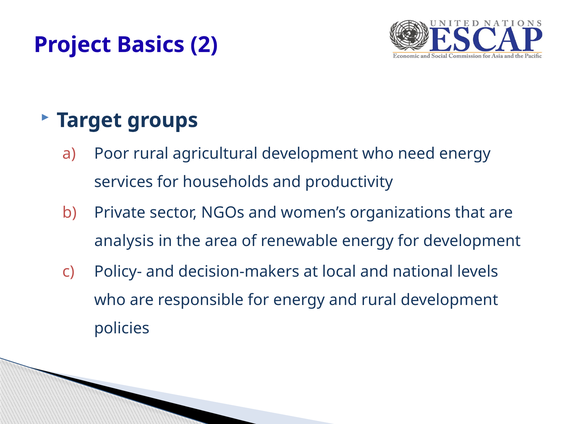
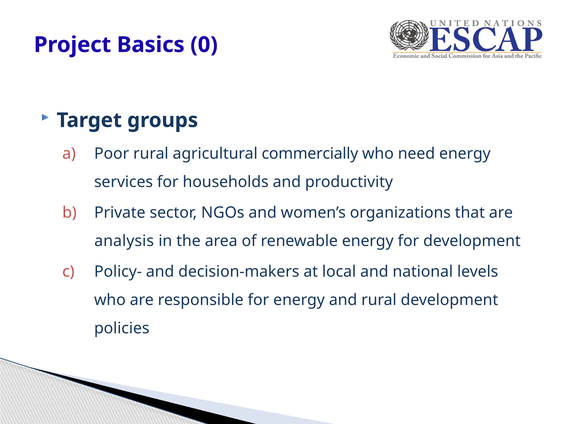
2: 2 -> 0 (204, 45)
agricultural development: development -> commercially (310, 154)
